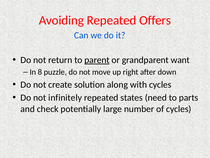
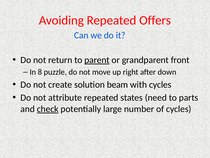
want: want -> front (180, 60)
along: along -> beam (117, 84)
infinitely: infinitely -> attribute (65, 97)
check underline: none -> present (48, 109)
